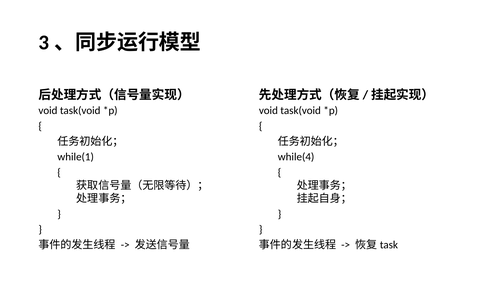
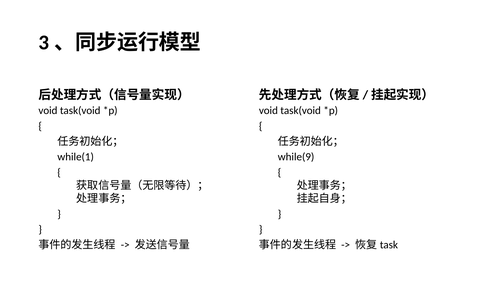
while(4: while(4 -> while(9 (296, 157)
